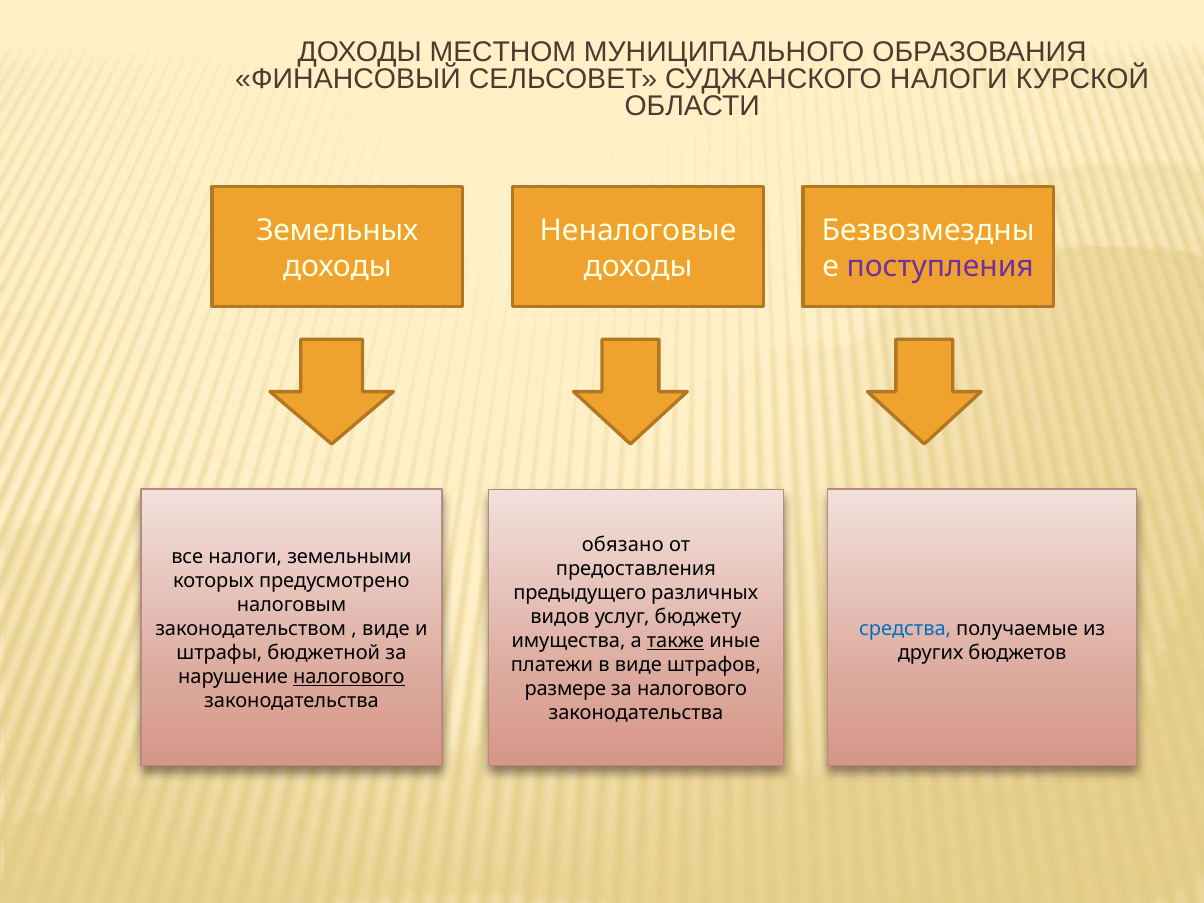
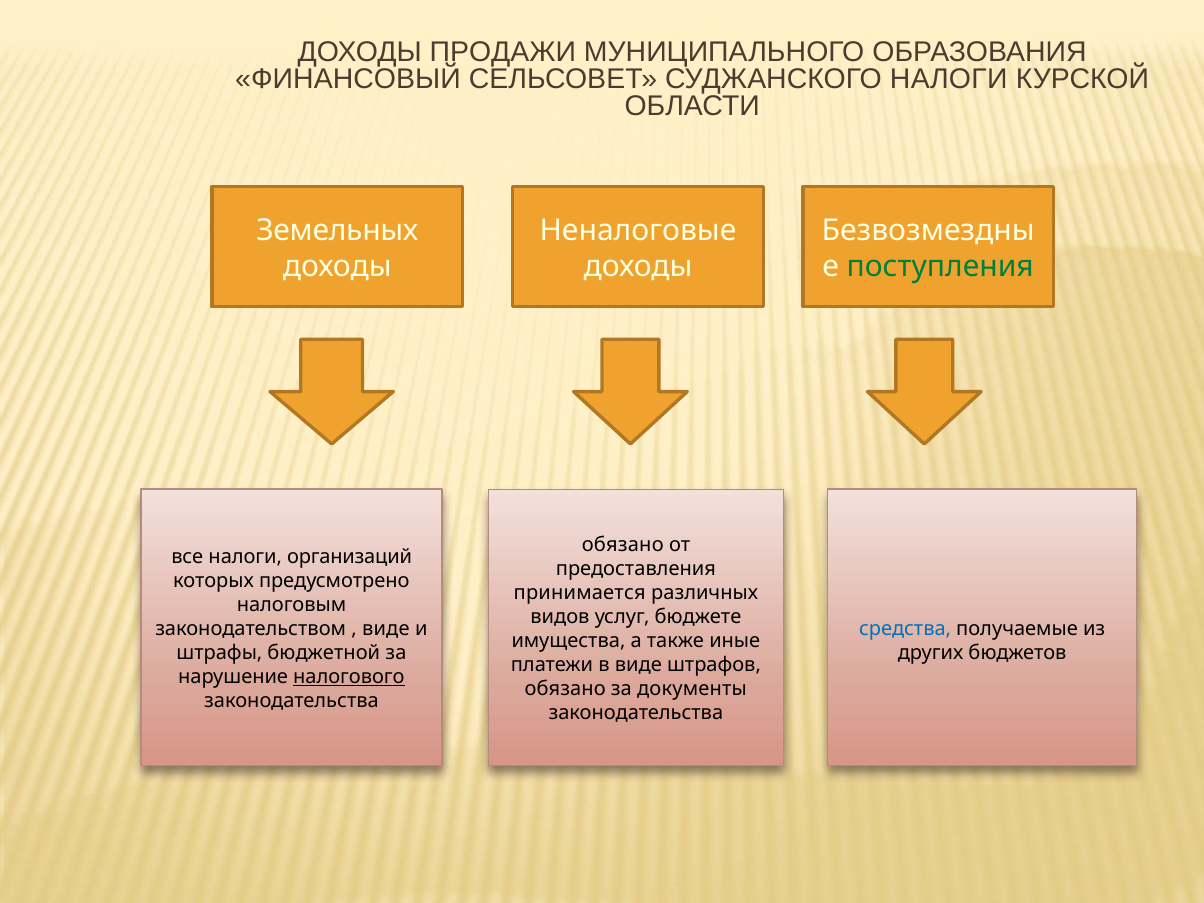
МЕСТНОМ: МЕСТНОМ -> ПРОДАЖИ (503, 52)
поступления colour: purple -> green (940, 267)
земельными: земельными -> организаций (350, 556)
предыдущего: предыдущего -> принимается (580, 593)
бюджету: бюджету -> бюджете (698, 617)
также underline: present -> none (675, 641)
размере: размере -> обязано (565, 689)
за налогового: налогового -> документы (692, 689)
